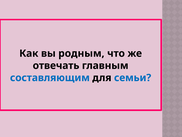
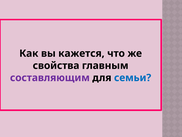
родным: родным -> кажется (81, 53)
отвечать: отвечать -> свойства (56, 65)
составляющим colour: blue -> purple (50, 78)
